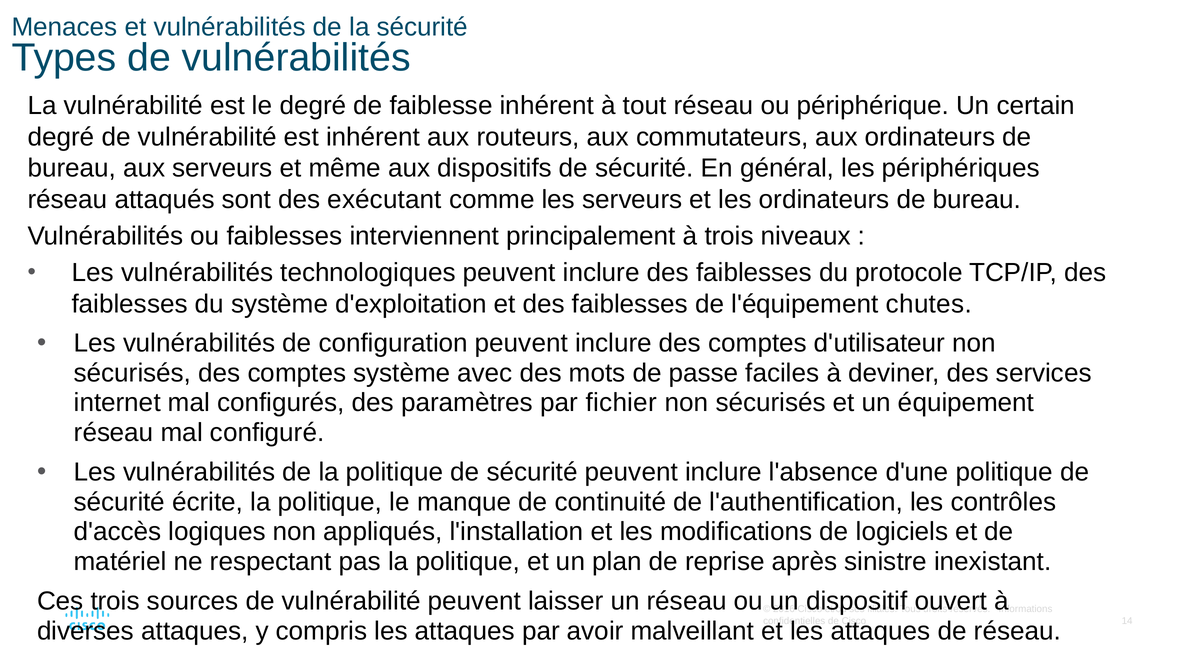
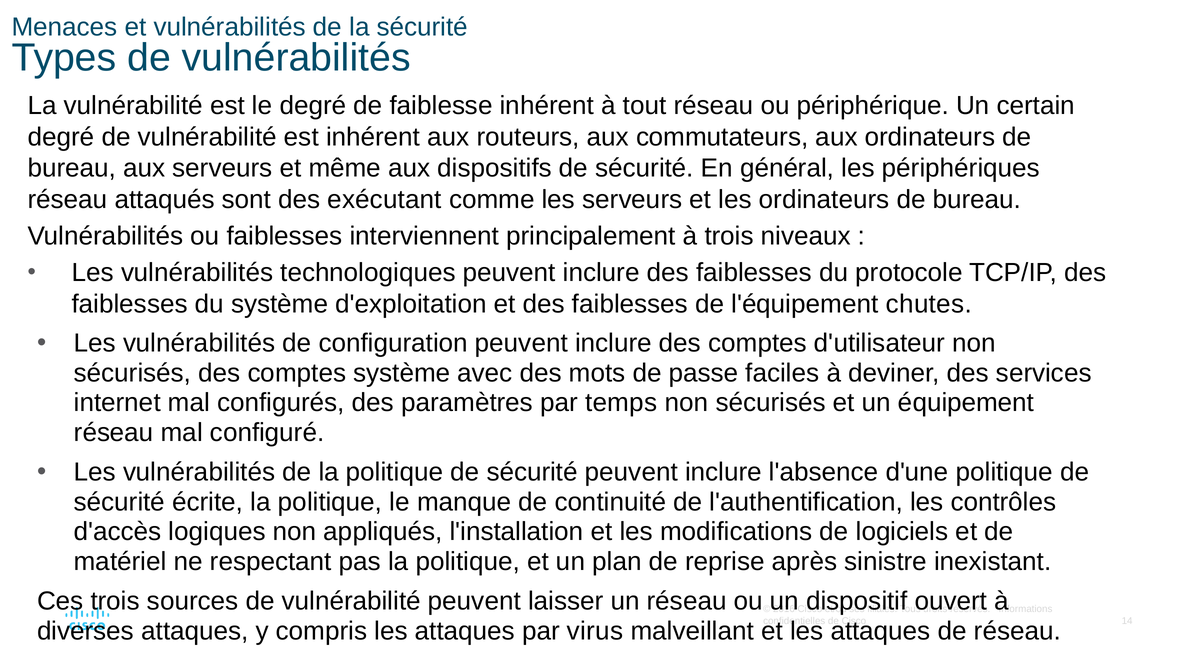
fichier: fichier -> temps (621, 403)
avoir: avoir -> virus (595, 631)
